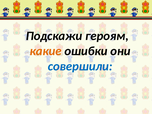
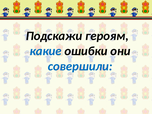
какие colour: orange -> blue (46, 51)
